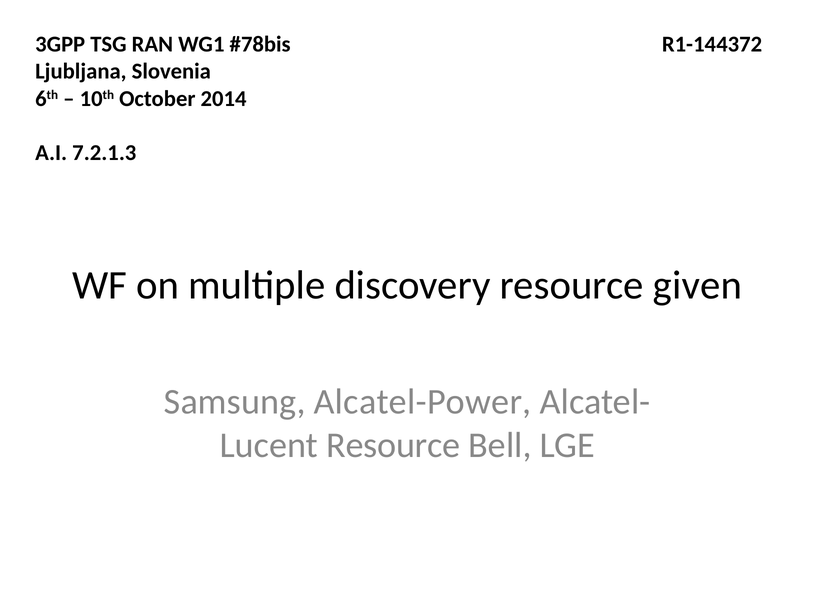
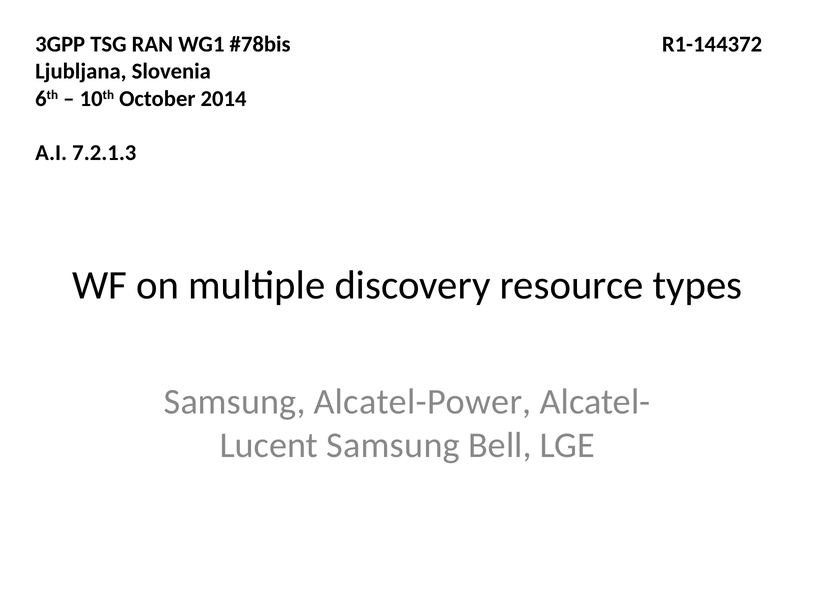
given: given -> types (698, 285)
Resource: Resource -> Samsung (393, 445)
